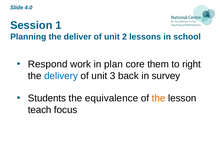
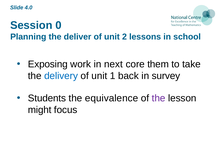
1: 1 -> 0 (58, 25)
Respond: Respond -> Exposing (48, 64)
plan: plan -> next (113, 64)
right: right -> take (191, 64)
3: 3 -> 1 (113, 76)
the colour: orange -> purple (159, 98)
teach: teach -> might (40, 110)
